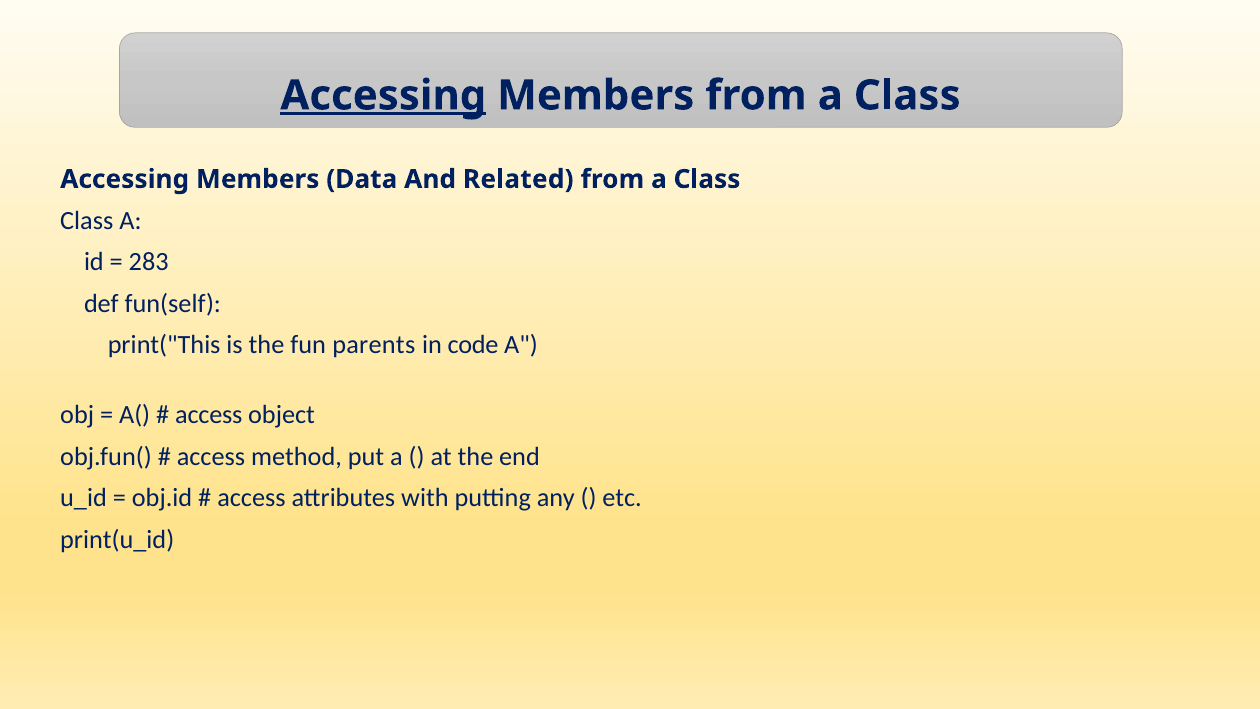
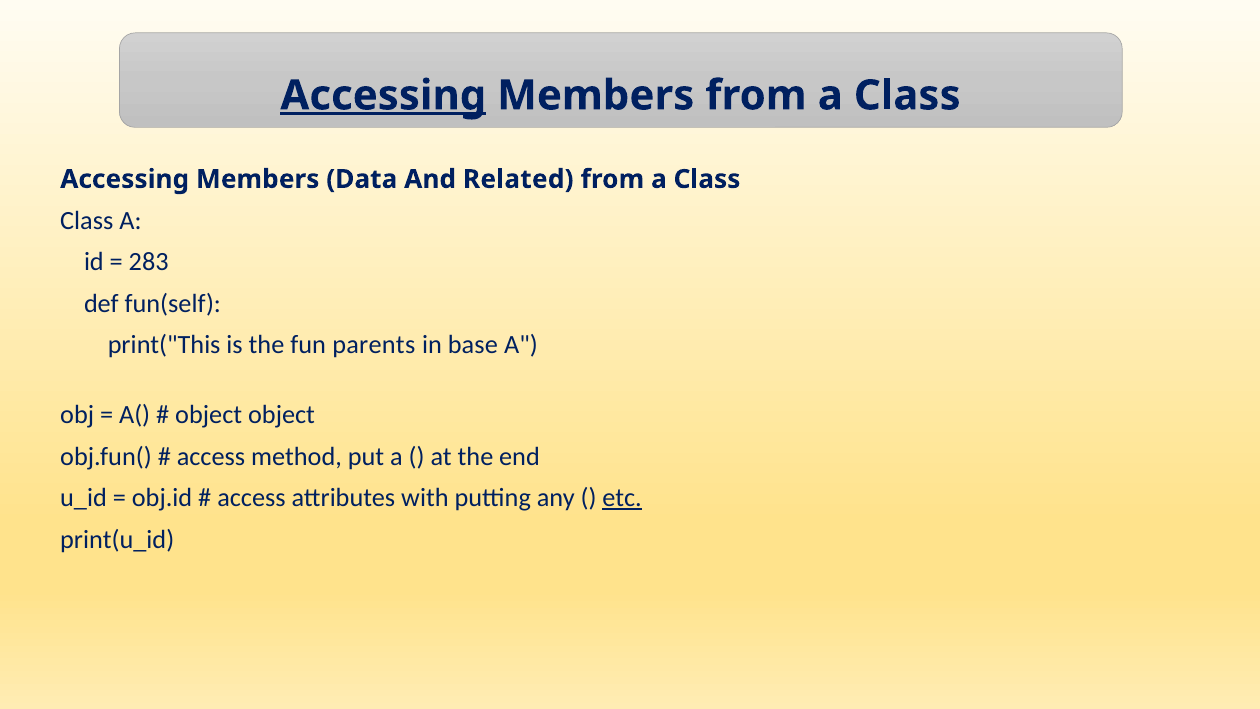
code: code -> base (473, 345)
access: access -> object (209, 415)
etc underline: none -> present (622, 498)
